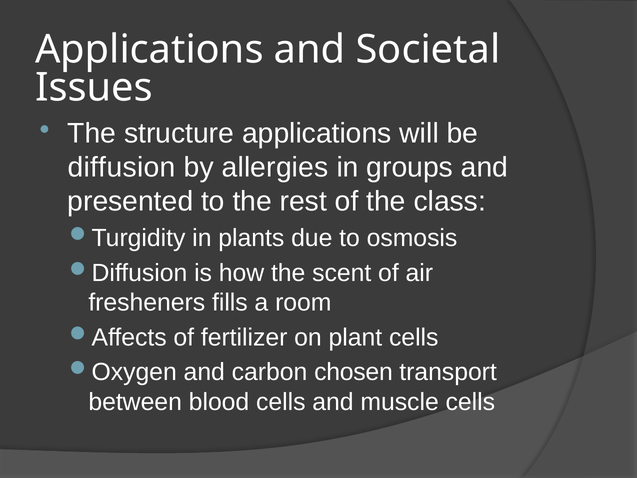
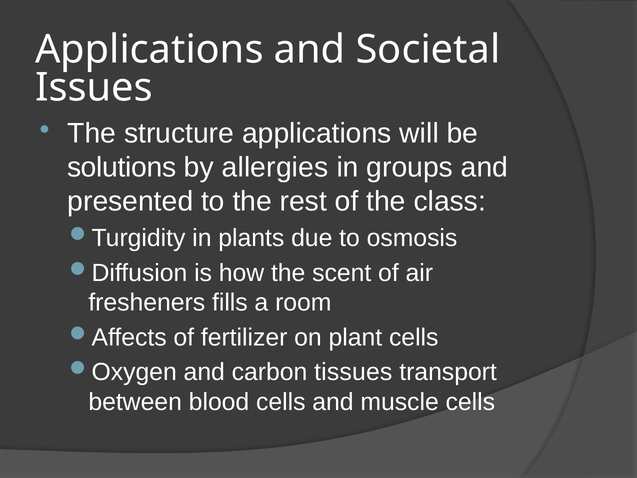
diffusion: diffusion -> solutions (122, 168)
chosen: chosen -> tissues (353, 372)
